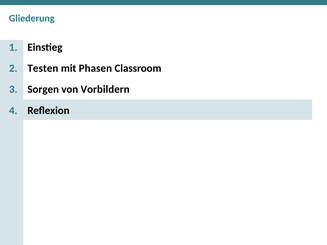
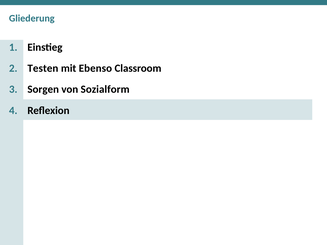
Phasen: Phasen -> Ebenso (95, 68)
Vorbildern: Vorbildern -> Sozialform (105, 89)
